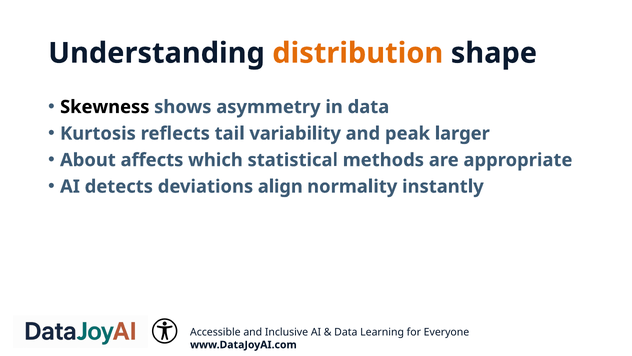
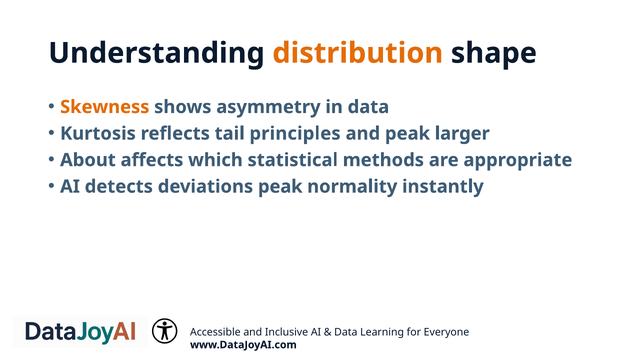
Skewness colour: black -> orange (105, 107)
variability: variability -> principles (295, 133)
deviations align: align -> peak (280, 186)
